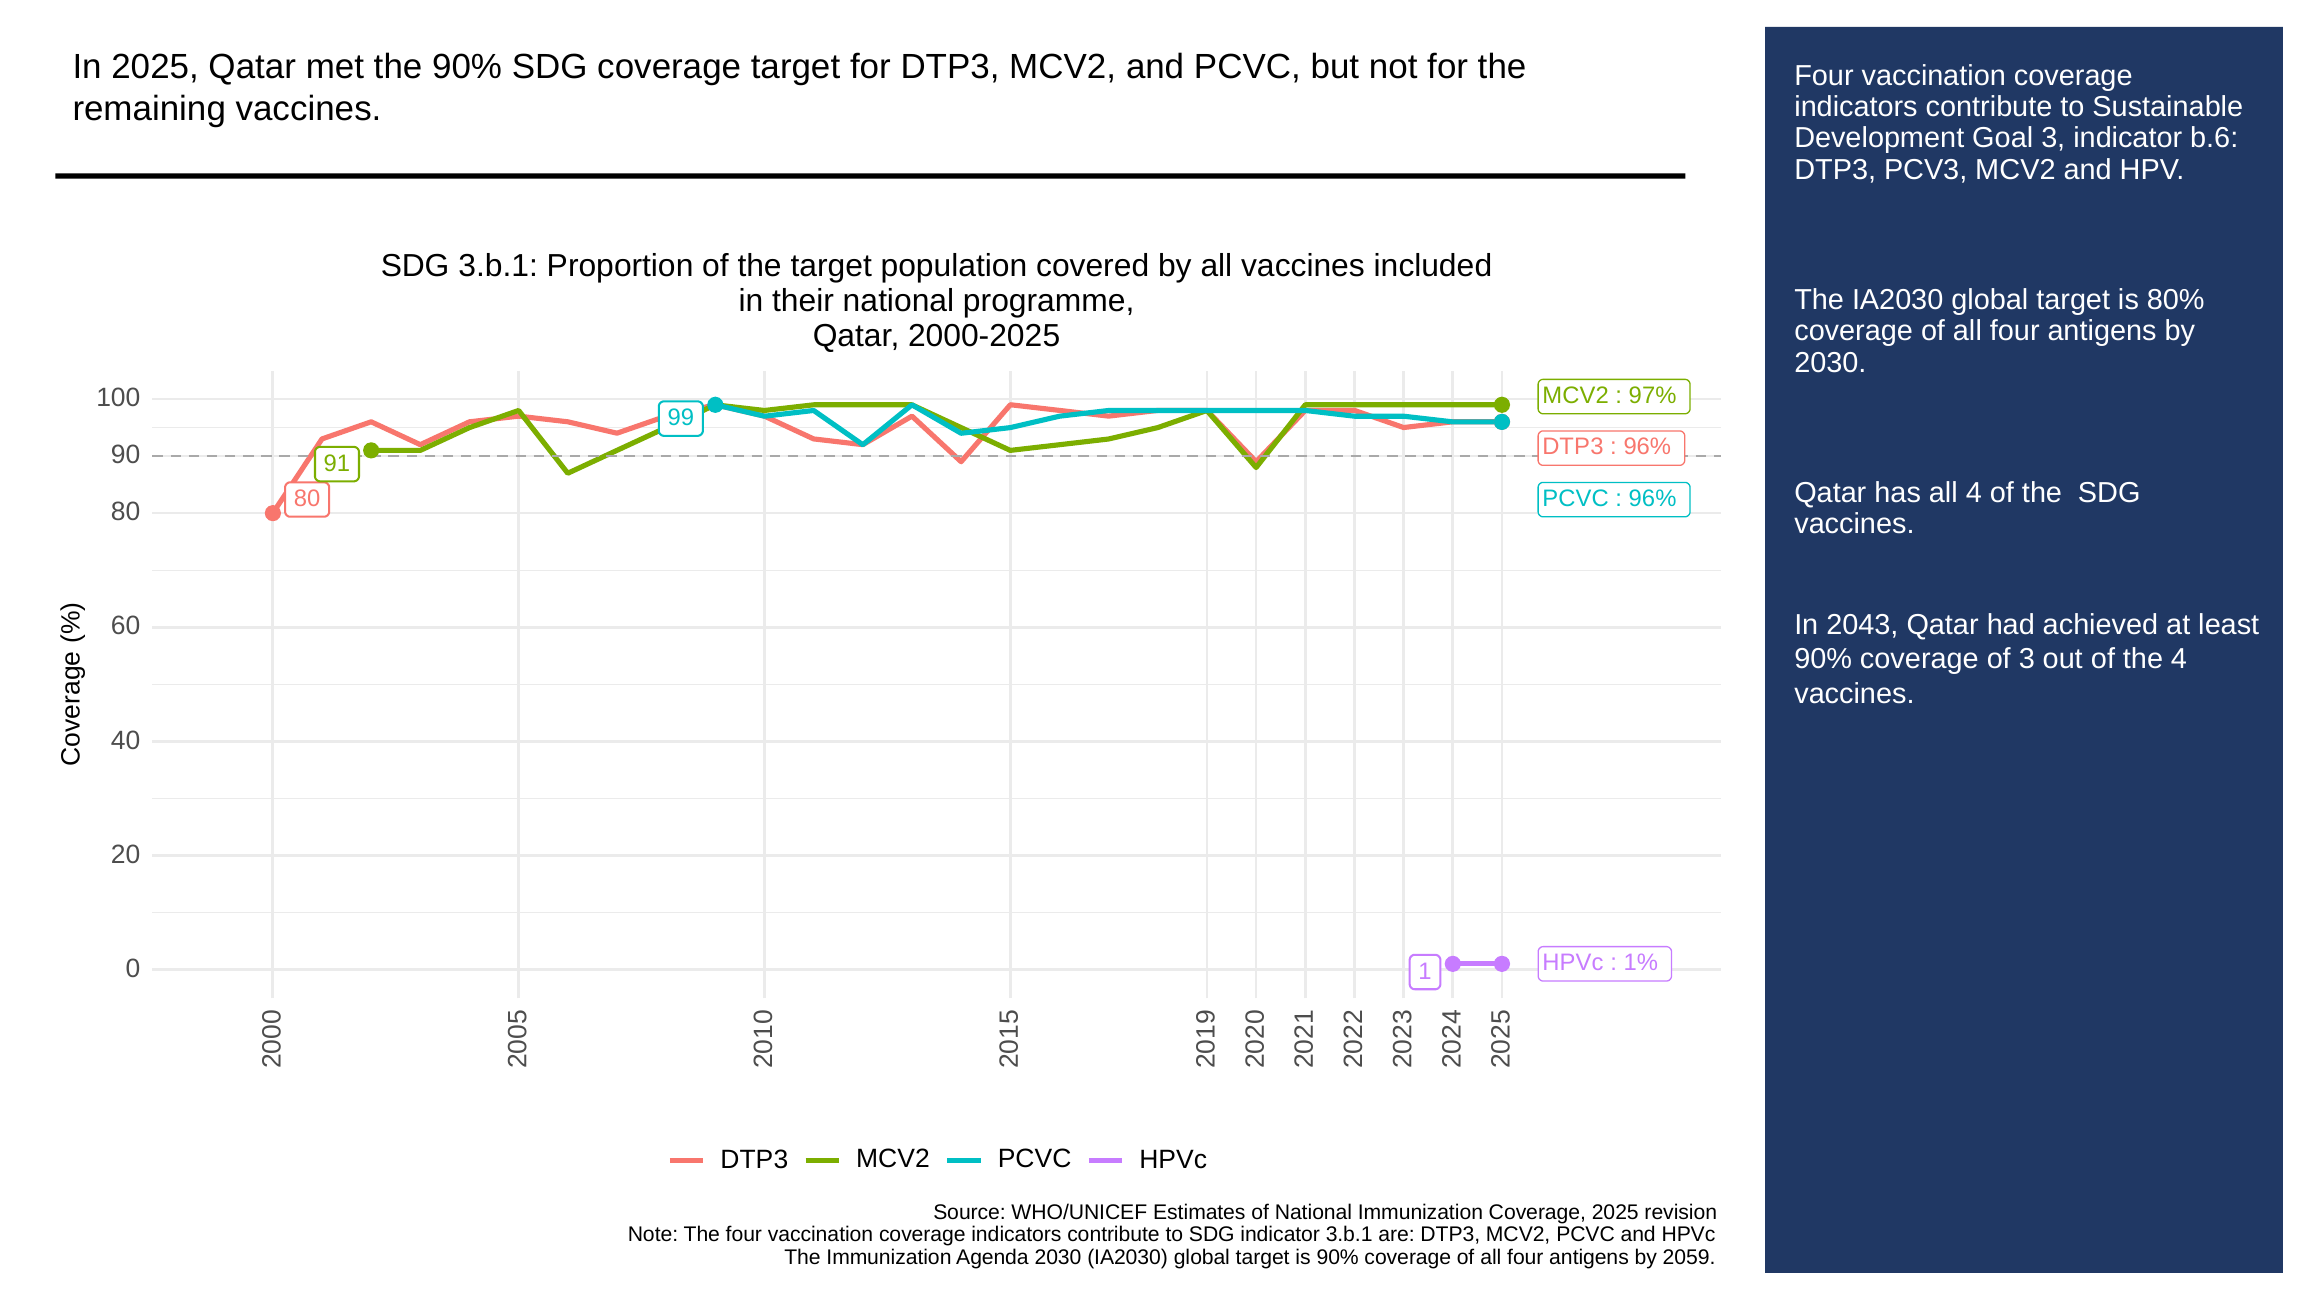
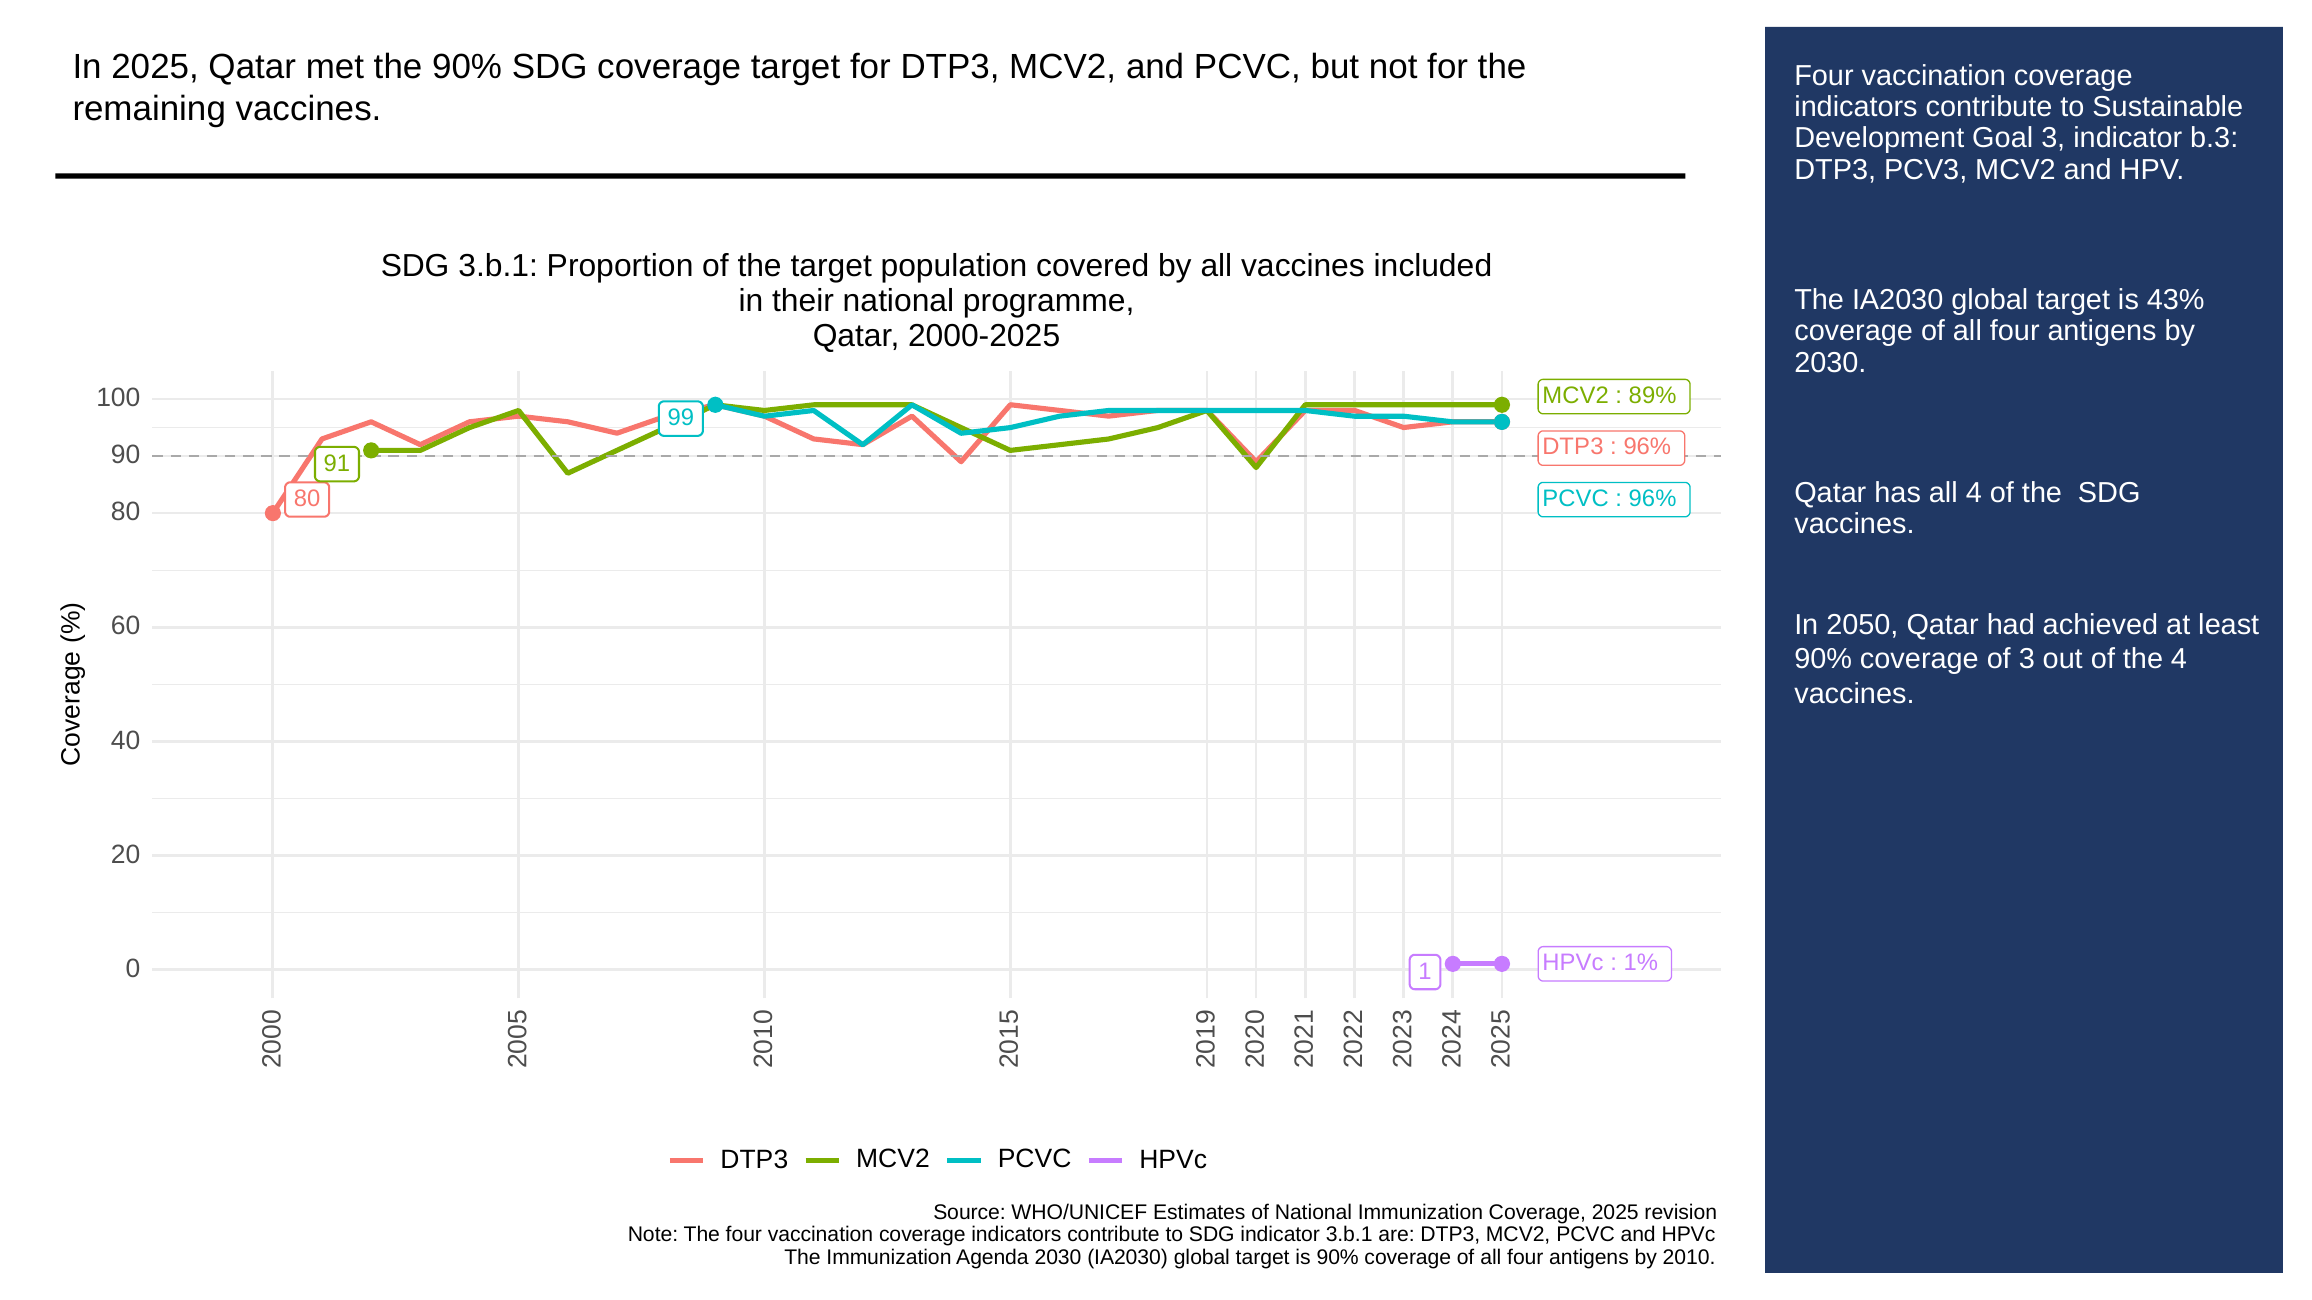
b.6: b.6 -> b.3 (2214, 138)
80%: 80% -> 43% (2176, 300)
97%: 97% -> 89% (1653, 396)
2043: 2043 -> 2050 (1862, 625)
2059: 2059 -> 2010 (1689, 1258)
